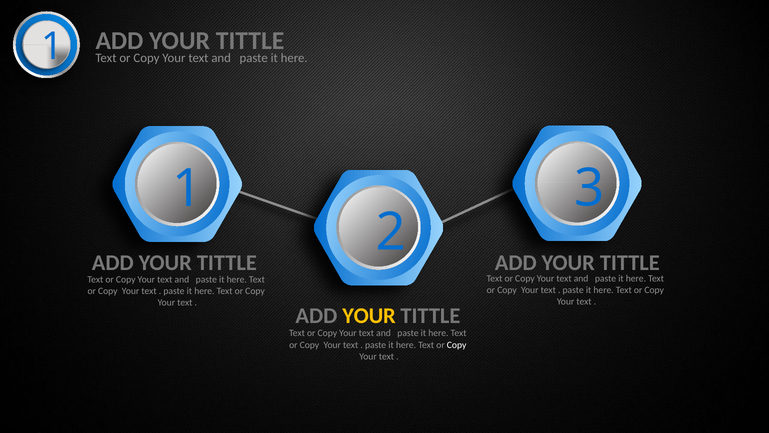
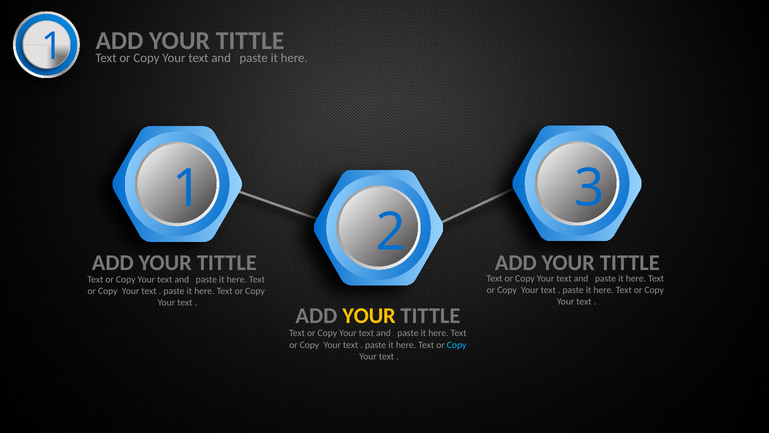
Copy colour: white -> light blue (457, 344)
